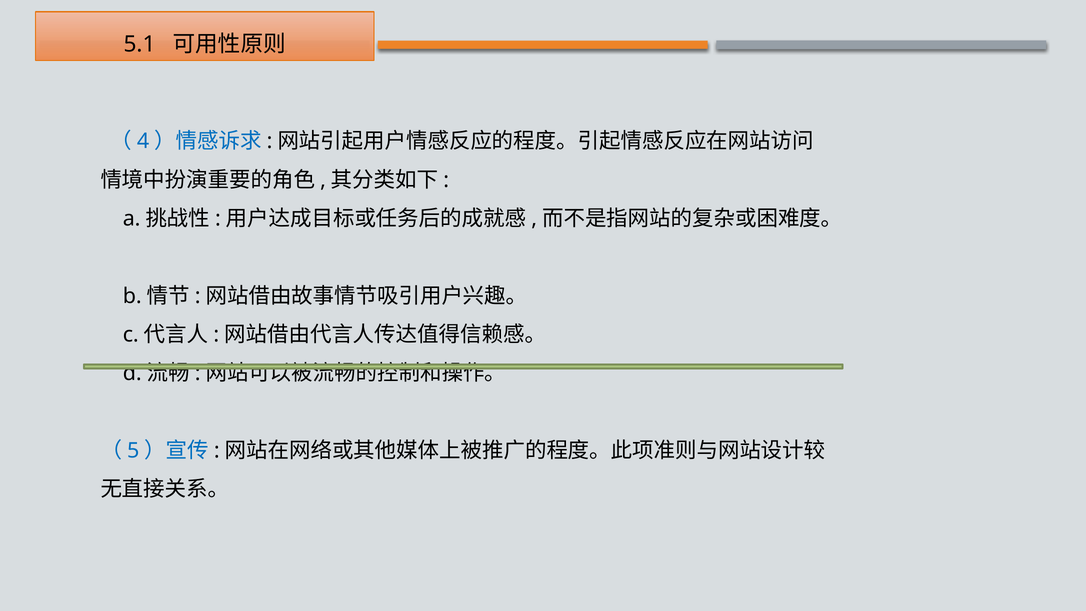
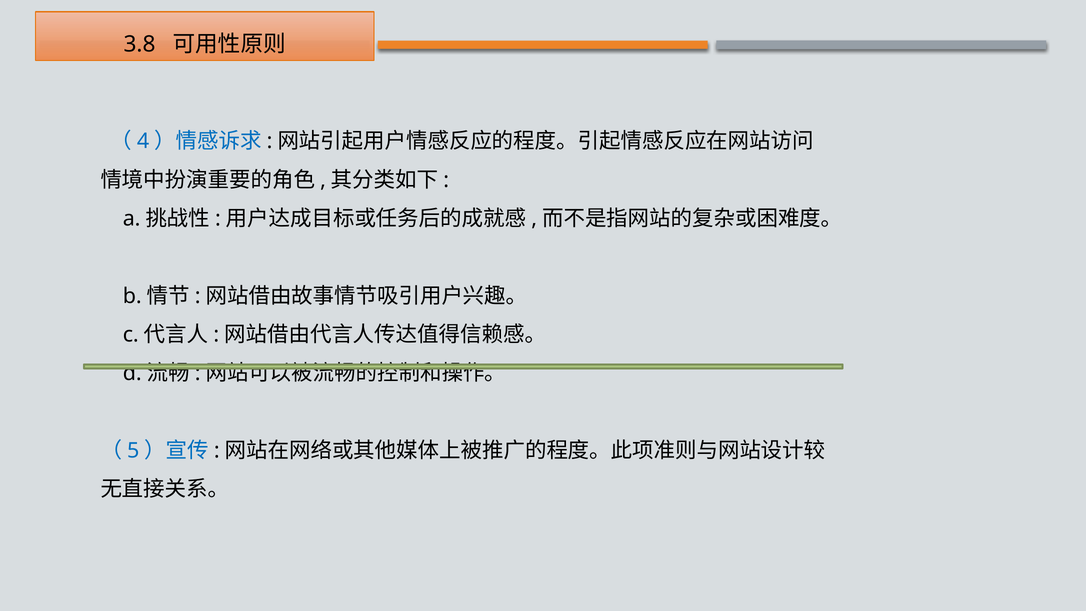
5.1: 5.1 -> 3.8 (140, 45)
